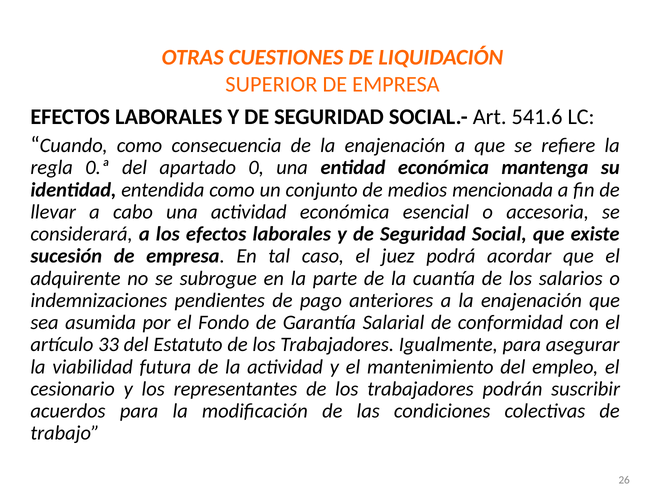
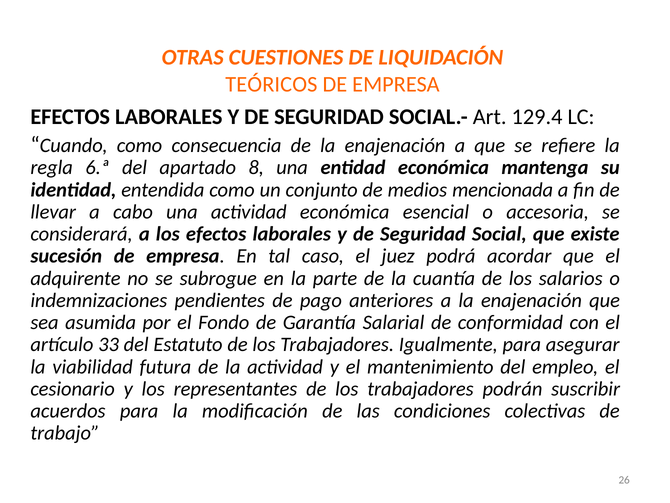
SUPERIOR: SUPERIOR -> TEÓRICOS (271, 84)
541.6: 541.6 -> 129.4 (537, 117)
0.ª: 0.ª -> 6.ª (97, 168)
0: 0 -> 8 (256, 168)
